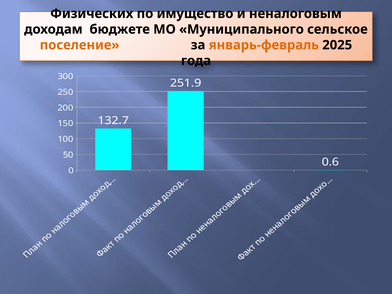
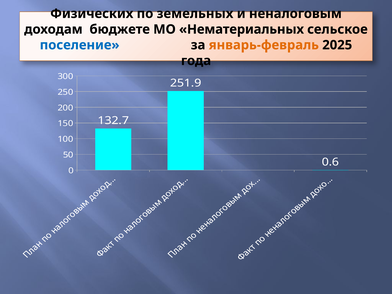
имущество: имущество -> земельных (195, 14)
Муниципального: Муниципального -> Нематериальных (242, 29)
поселение colour: orange -> blue (80, 45)
